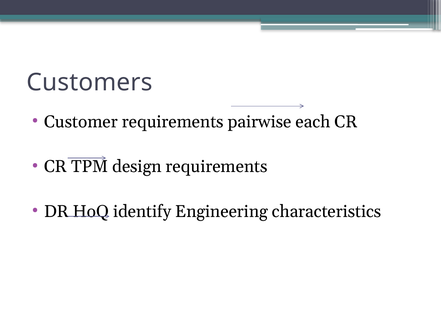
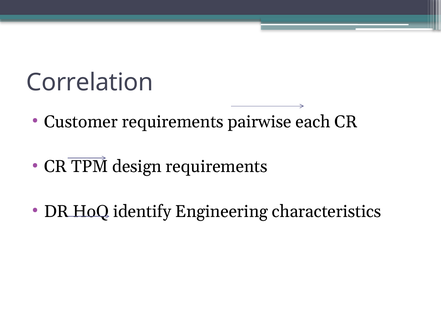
Customers: Customers -> Correlation (90, 83)
